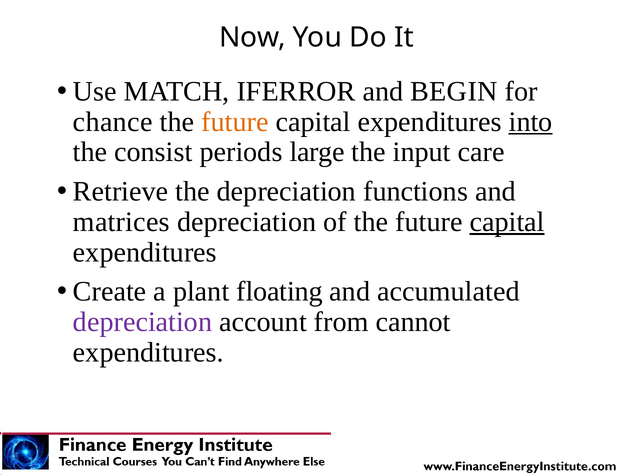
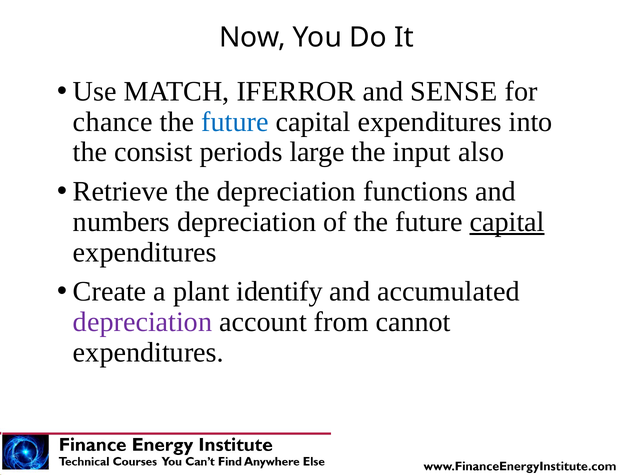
BEGIN: BEGIN -> SENSE (454, 91)
future colour: orange -> blue (235, 122)
into underline: present -> none (531, 122)
care: care -> also (481, 152)
matrices: matrices -> numbers (121, 222)
floating: floating -> identify (280, 292)
